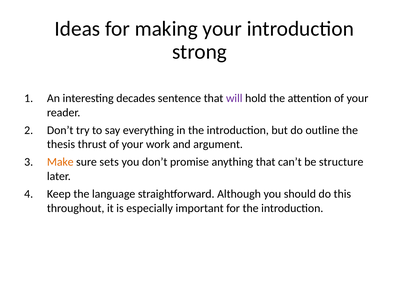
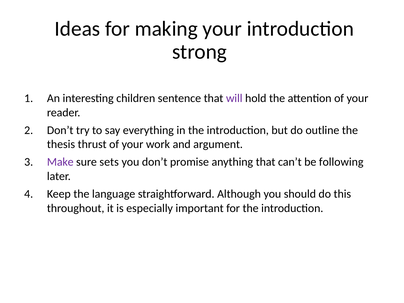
decades: decades -> children (136, 98)
Make colour: orange -> purple (60, 162)
structure: structure -> following (341, 162)
